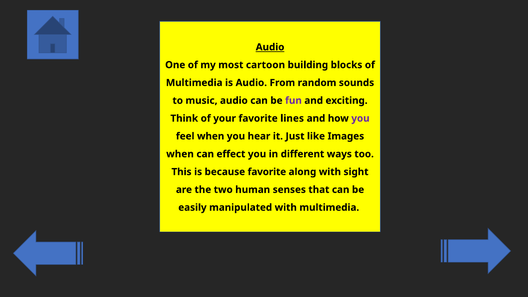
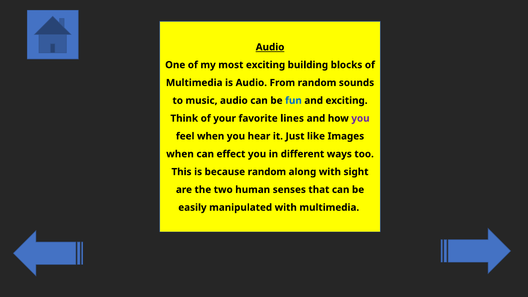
most cartoon: cartoon -> exciting (266, 65)
fun colour: purple -> blue (293, 101)
because favorite: favorite -> random (267, 172)
